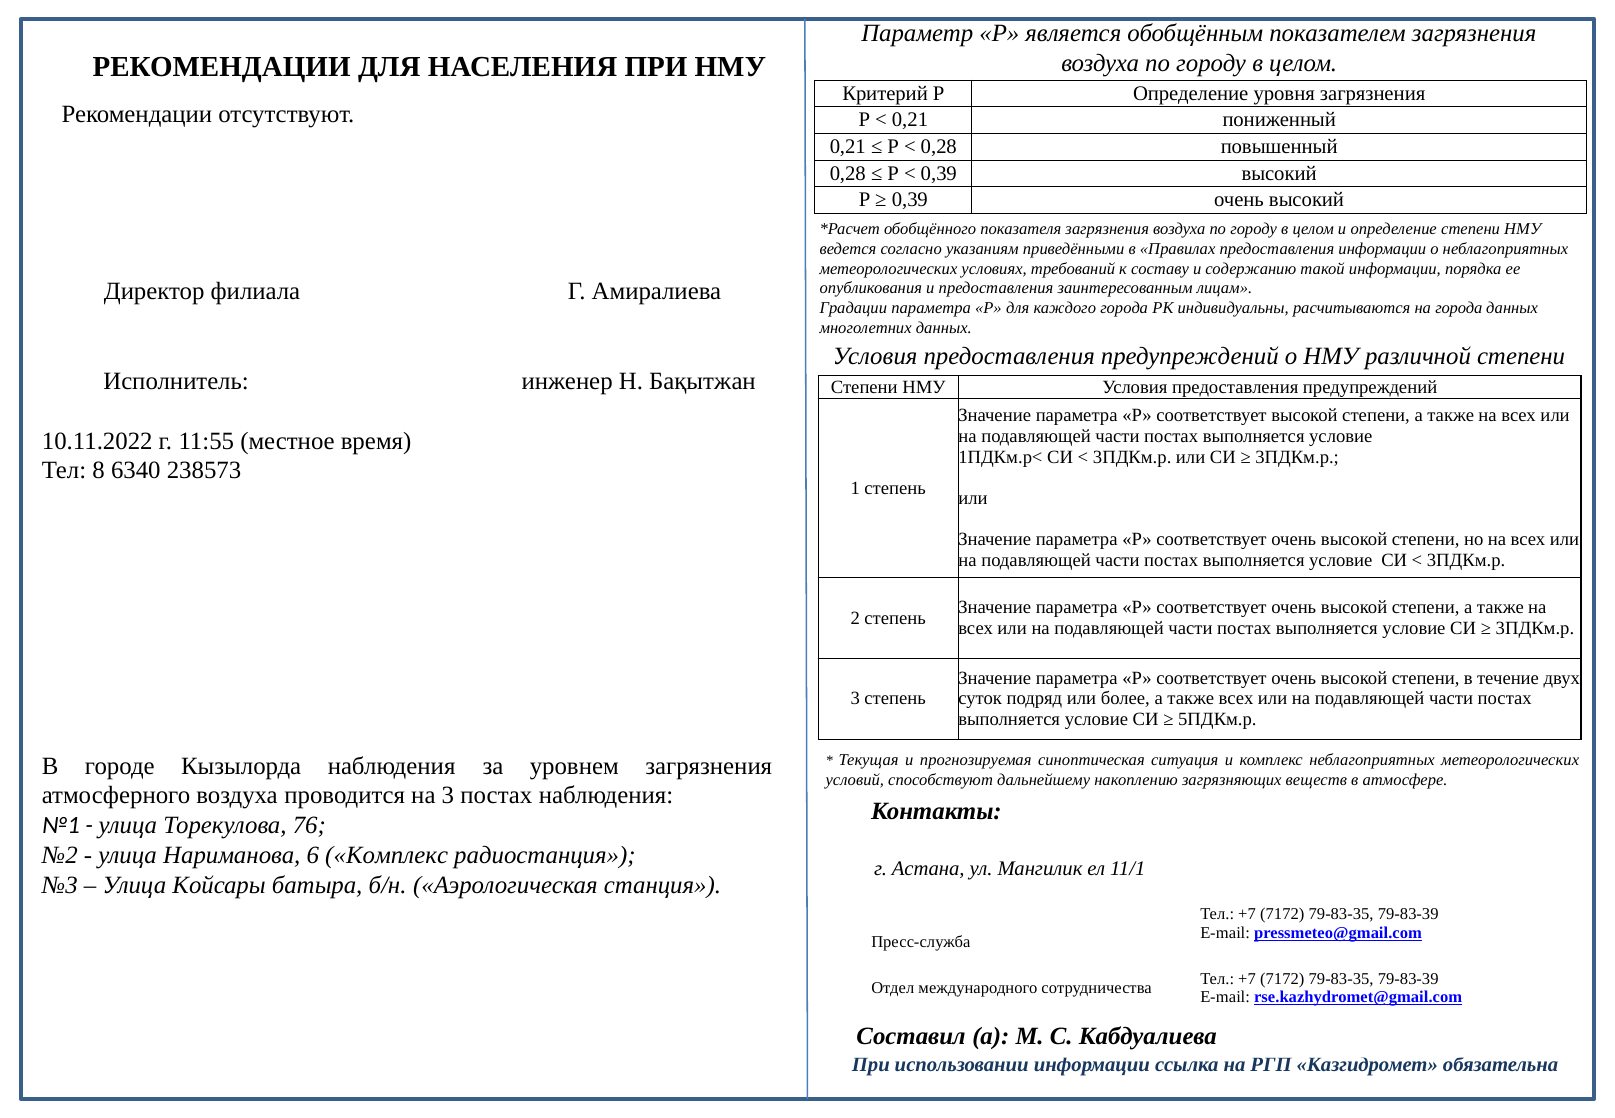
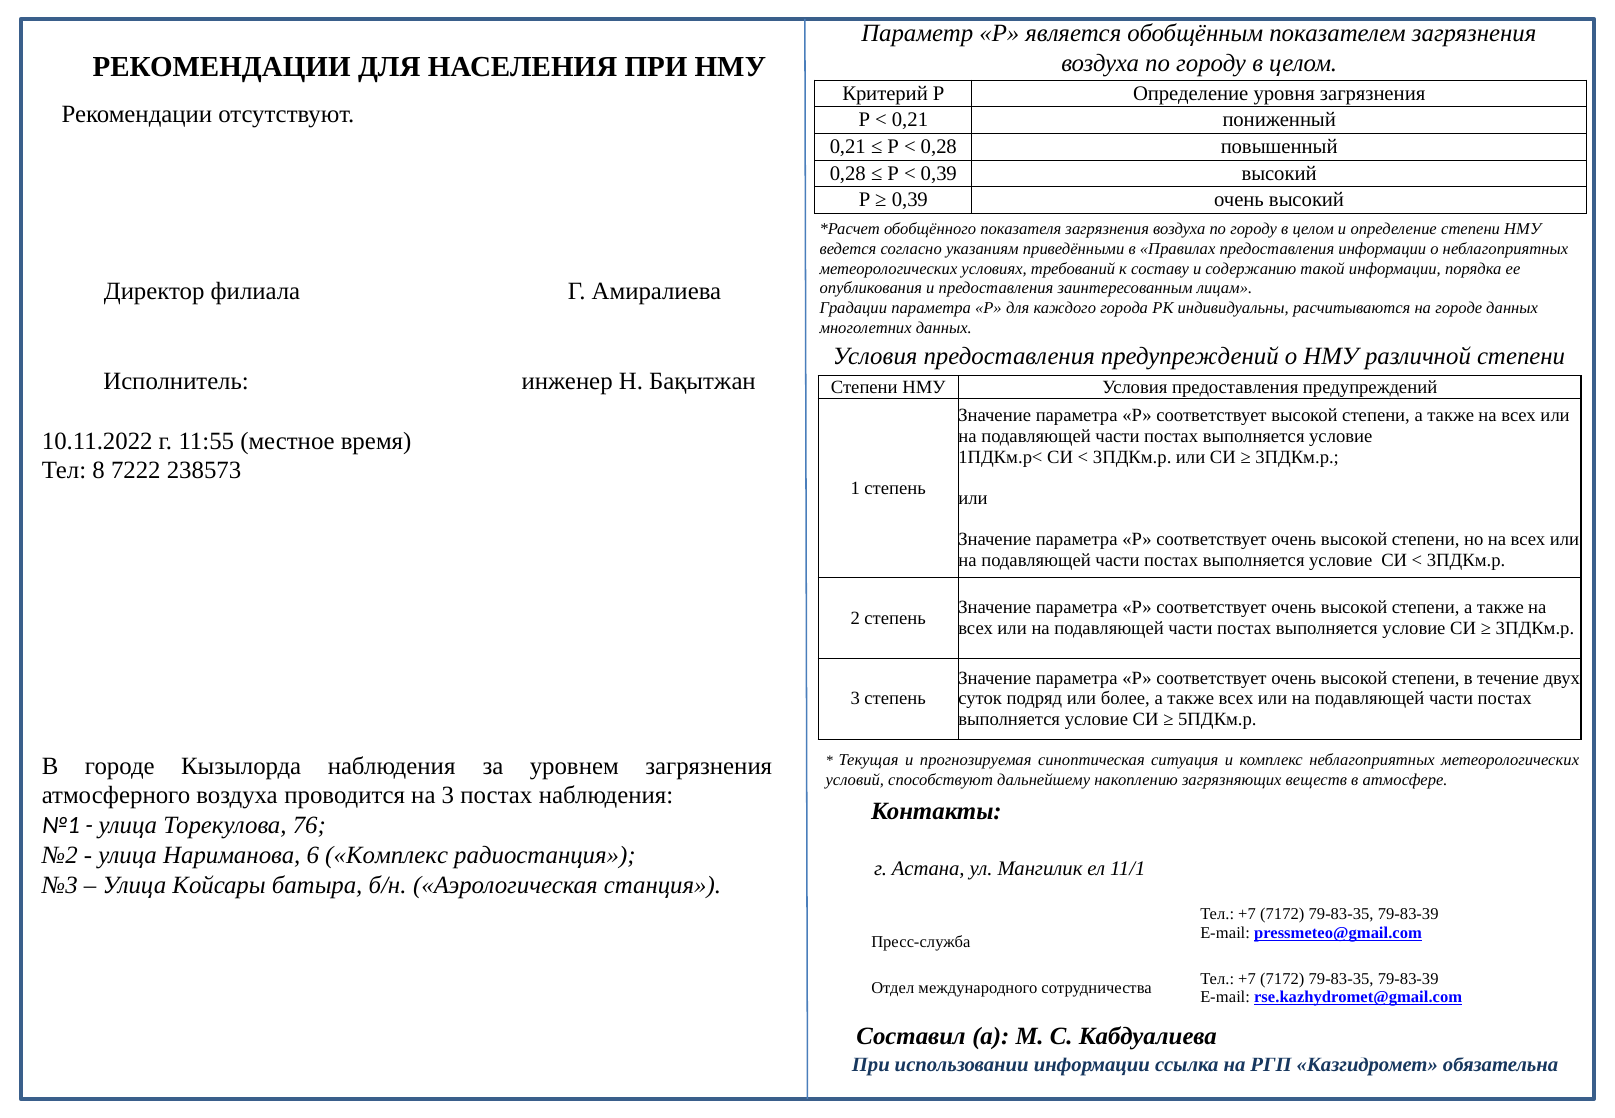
на города: города -> городе (1459, 308)
6340: 6340 -> 7222 (136, 471)
